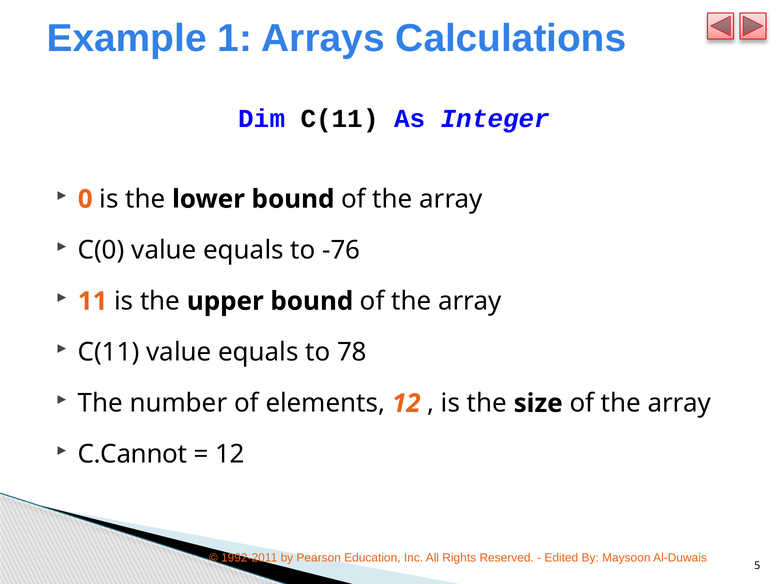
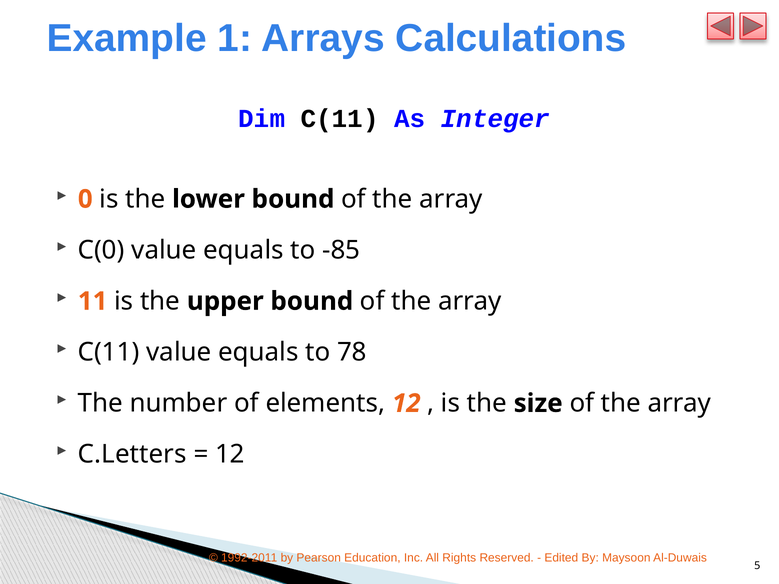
-76: -76 -> -85 (341, 250)
C.Cannot: C.Cannot -> C.Letters (132, 455)
